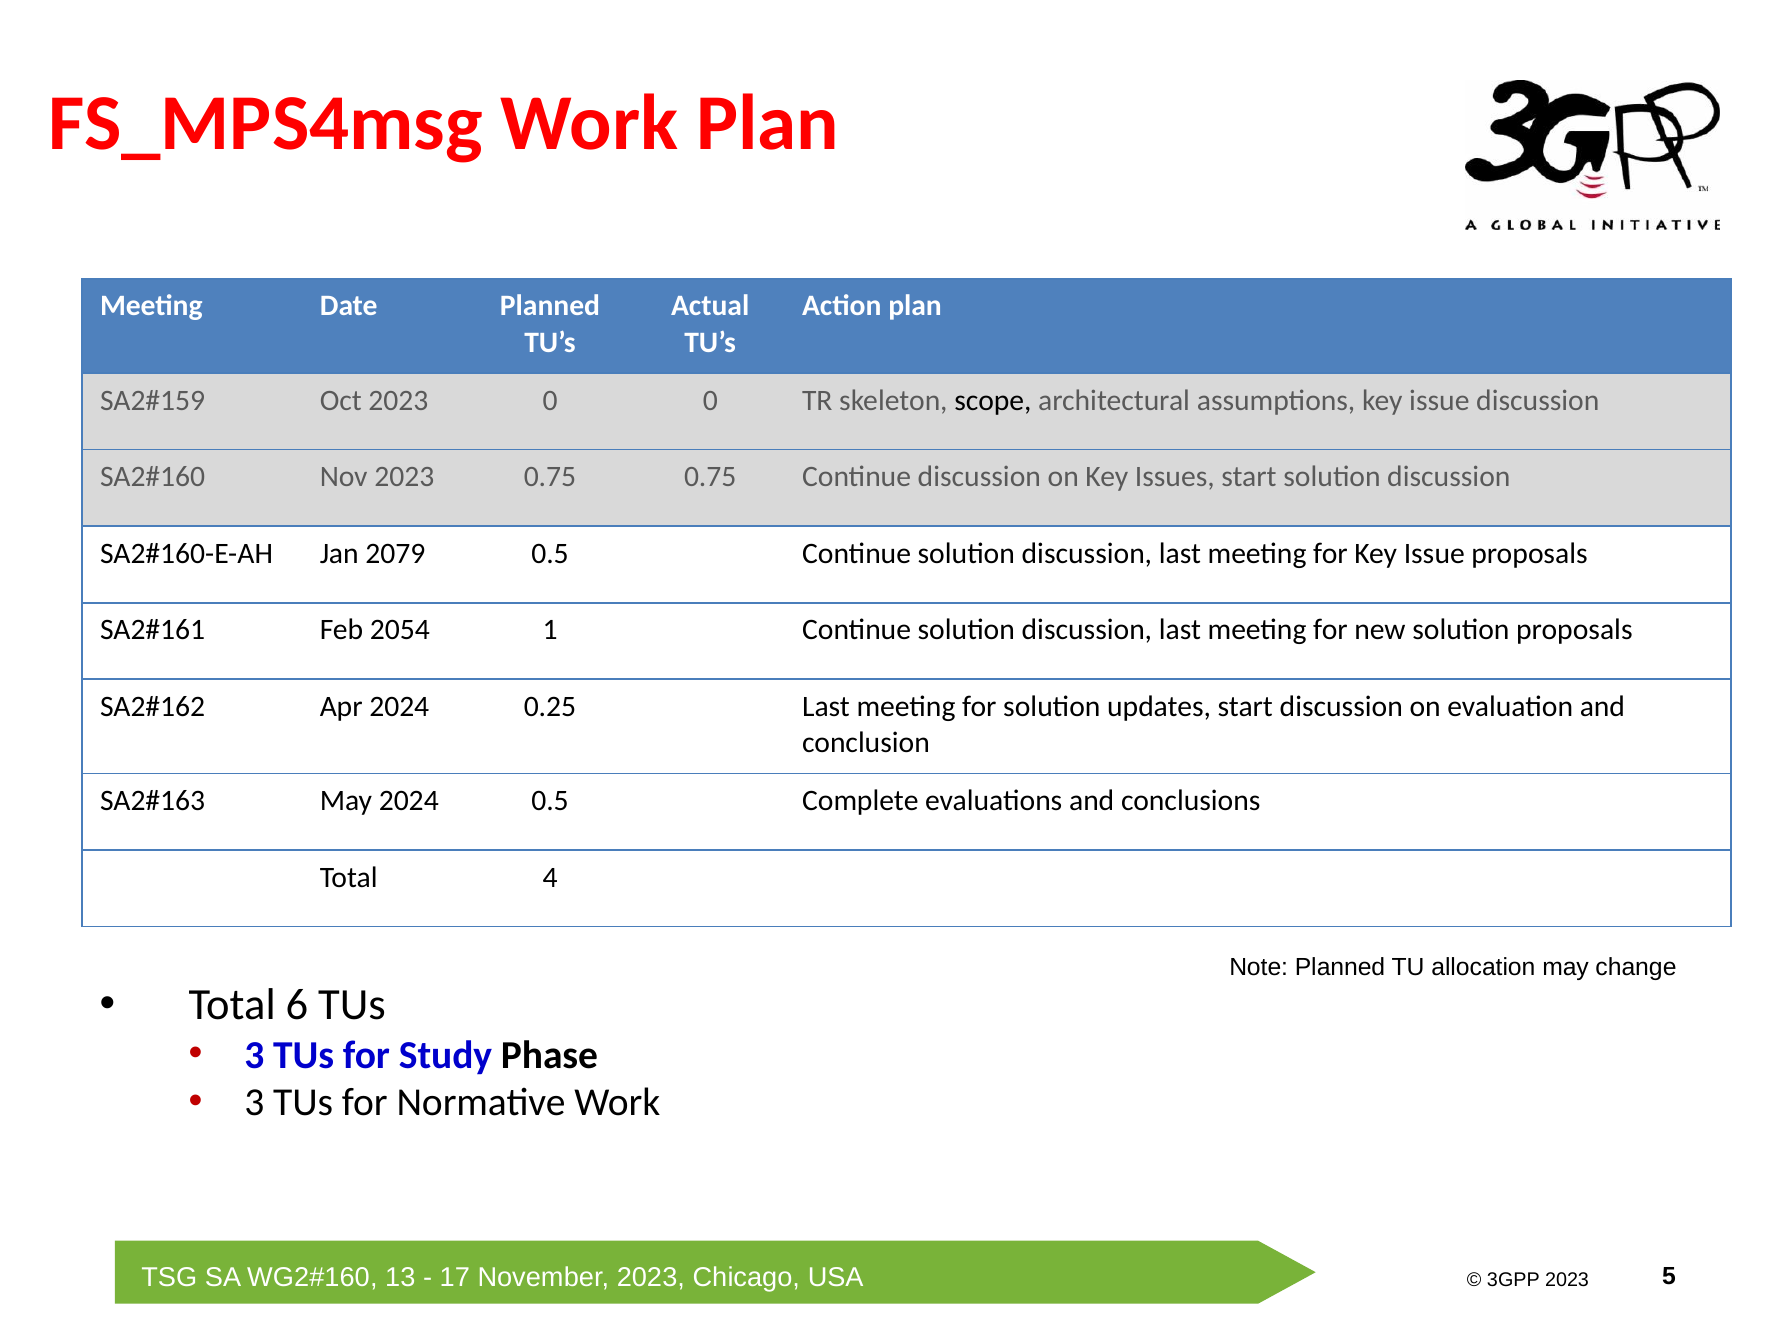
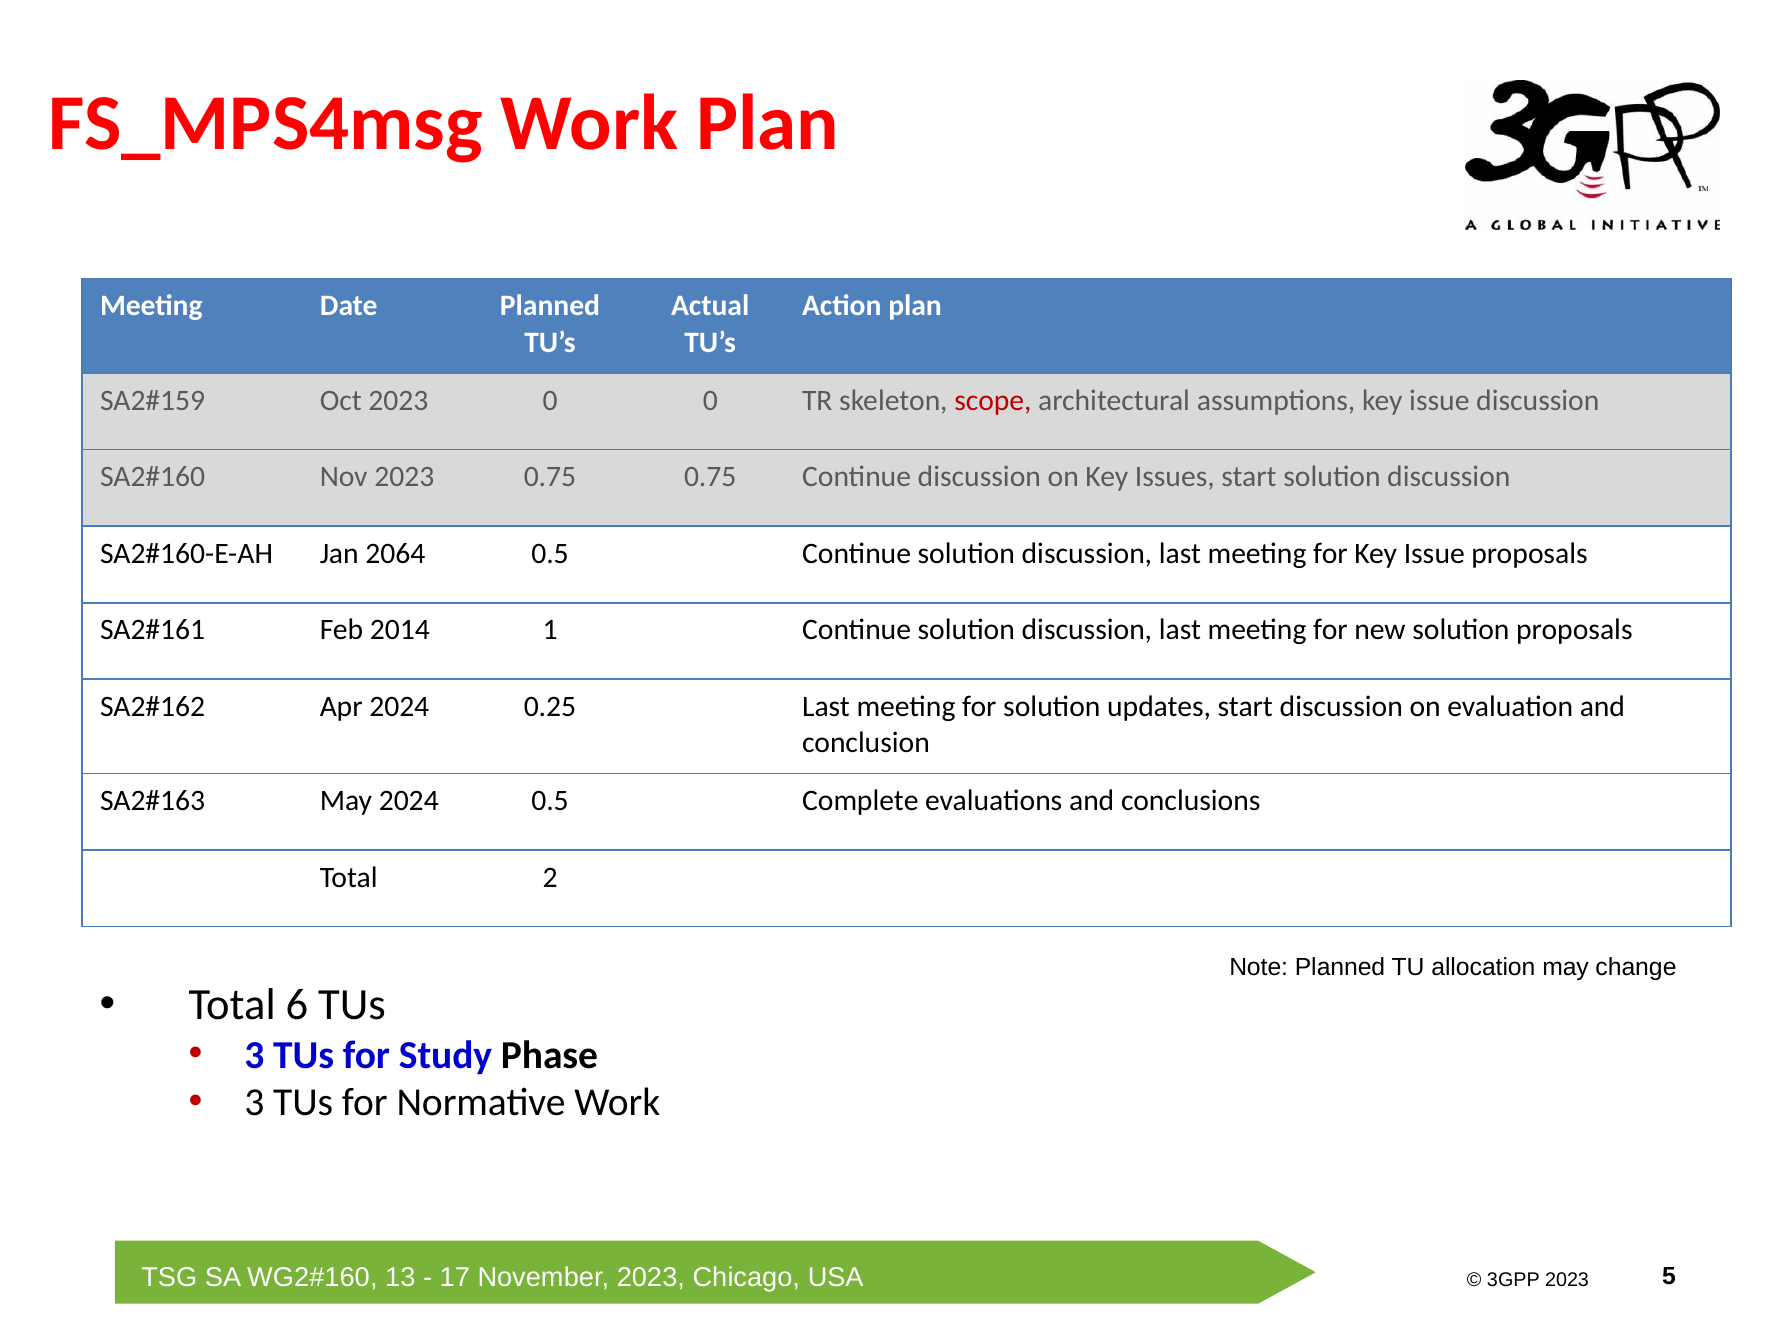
scope colour: black -> red (993, 400)
2079: 2079 -> 2064 (395, 554)
2054: 2054 -> 2014 (400, 630)
4: 4 -> 2 (550, 877)
